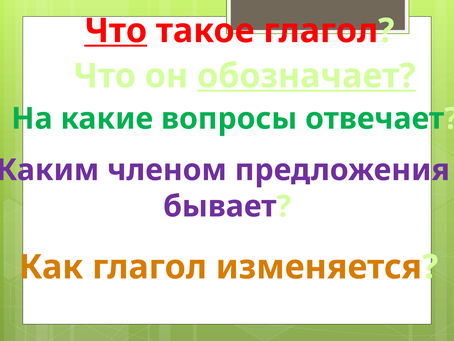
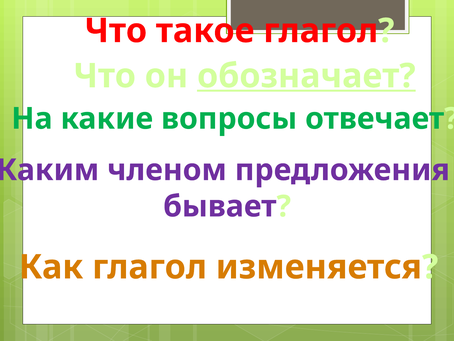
Что underline: present -> none (116, 31)
